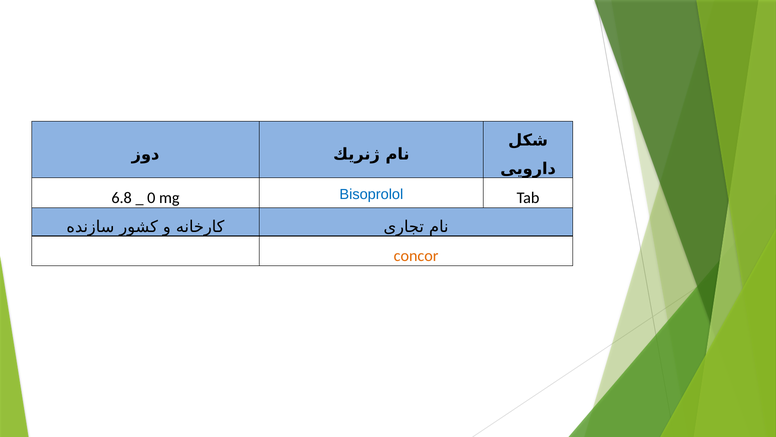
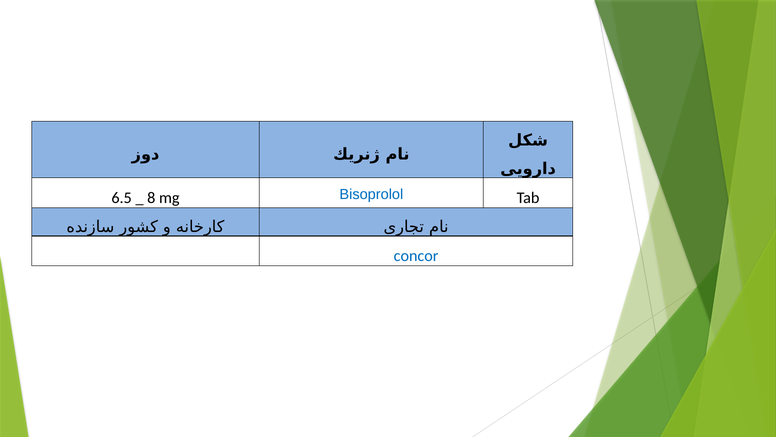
6.8: 6.8 -> 6.5 (122, 198)
0: 0 -> 8 (151, 198)
concor colour: orange -> blue (416, 256)
